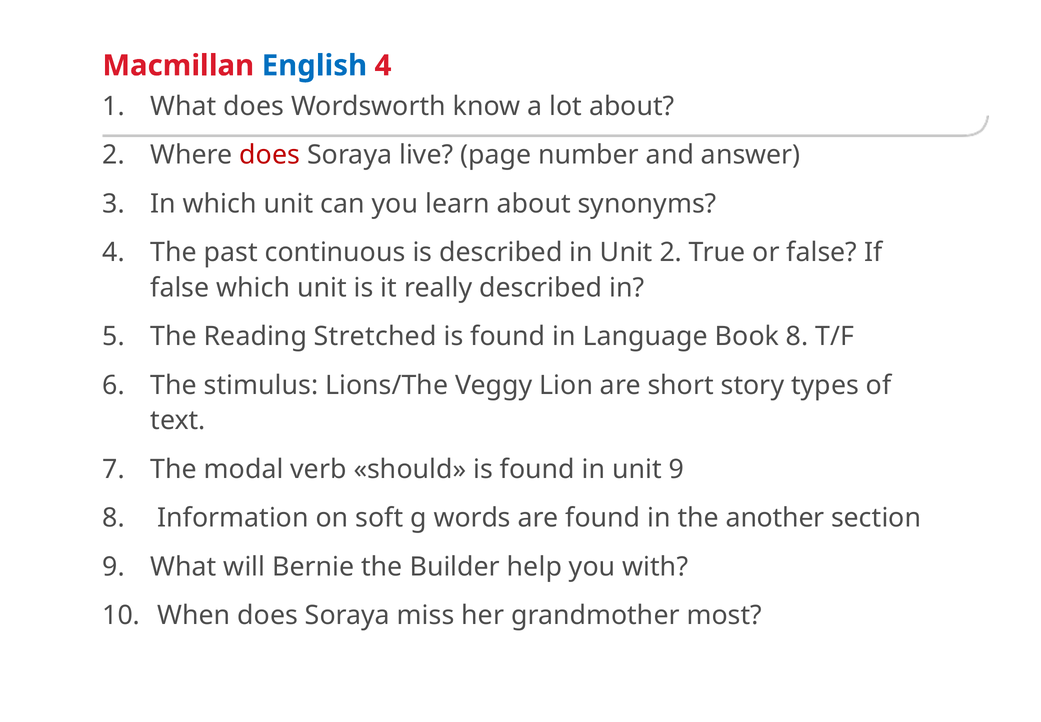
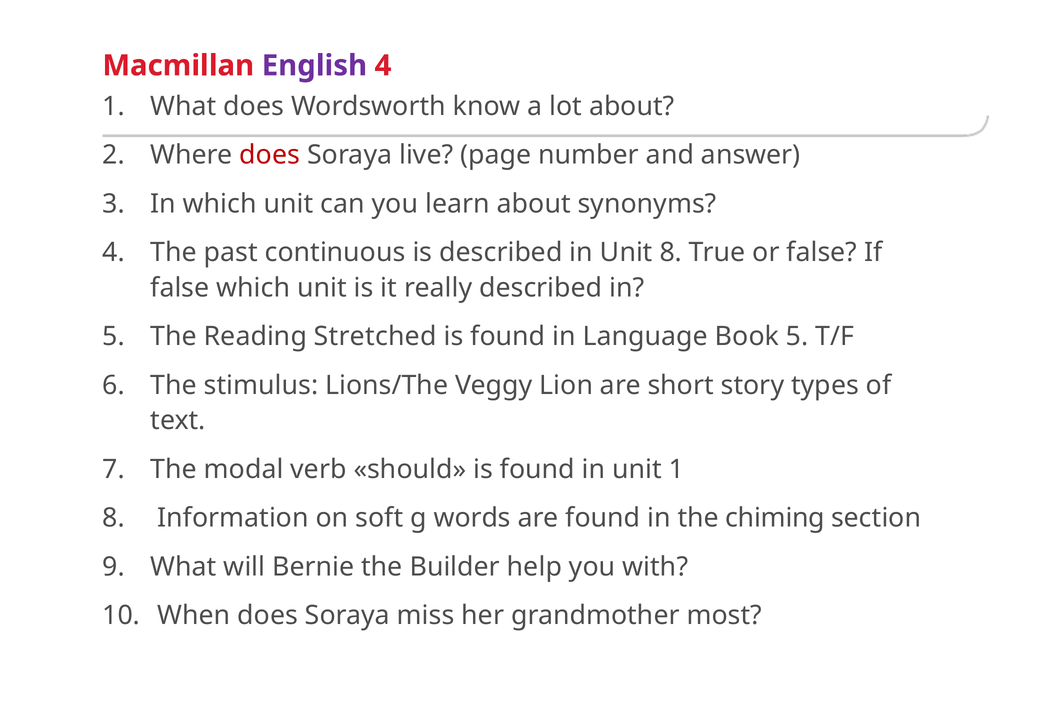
English colour: blue -> purple (314, 66)
Unit 2: 2 -> 8 (671, 252)
Book 8: 8 -> 5 (797, 336)
unit 9: 9 -> 1 (677, 469)
another: another -> chiming (775, 518)
